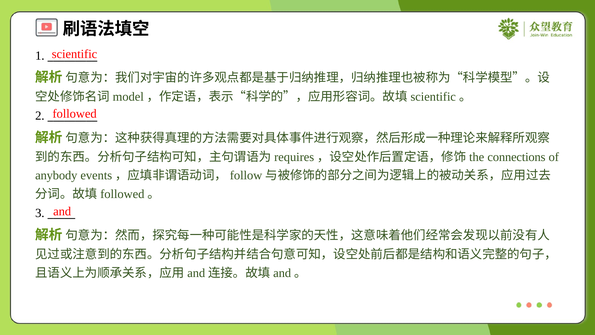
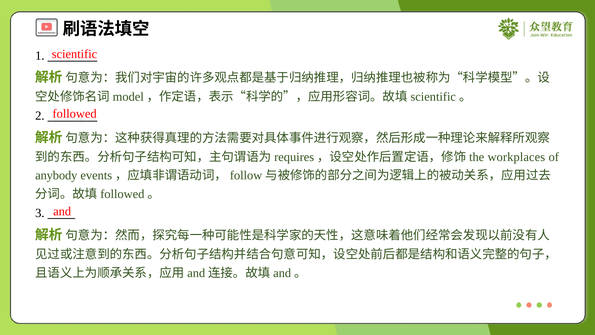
connections: connections -> workplaces (516, 157)
